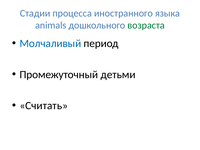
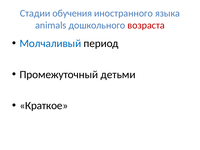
процесса: процесса -> обучения (72, 13)
возраста colour: green -> red (146, 25)
Считать: Считать -> Краткое (44, 106)
